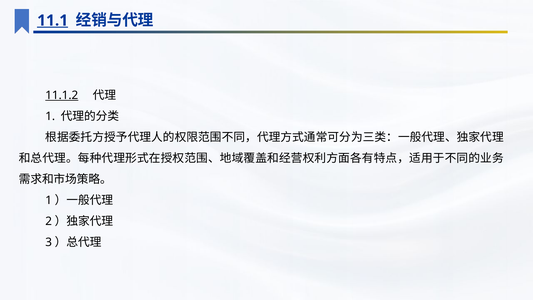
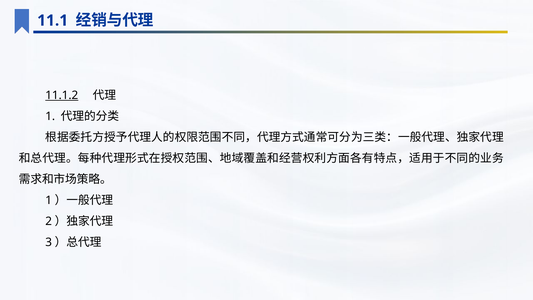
11.1 underline: present -> none (53, 20)
